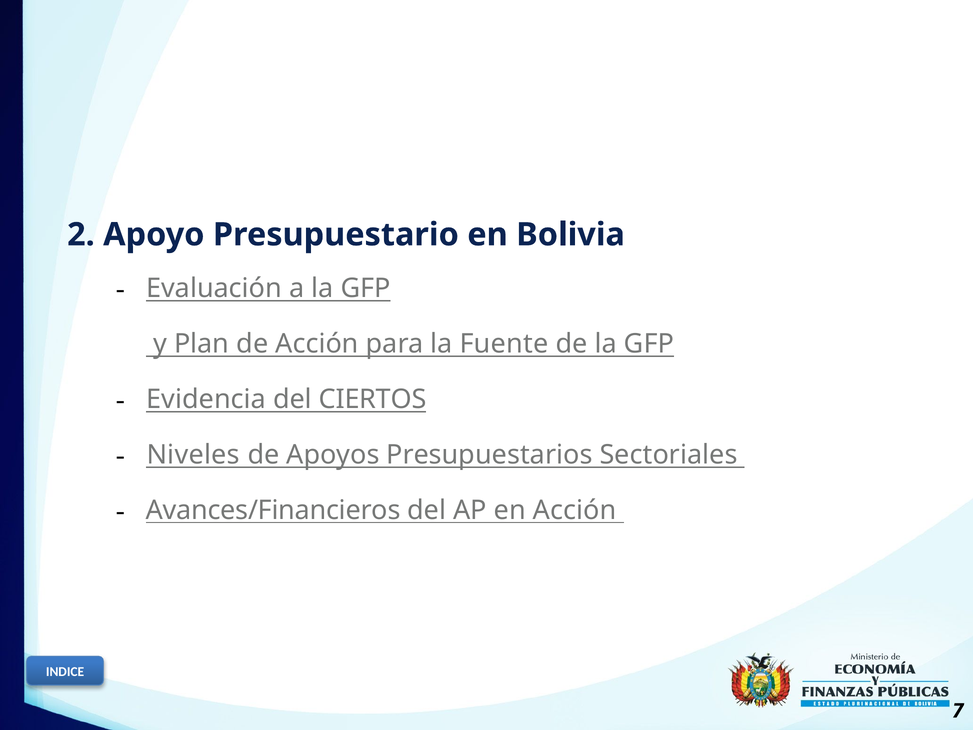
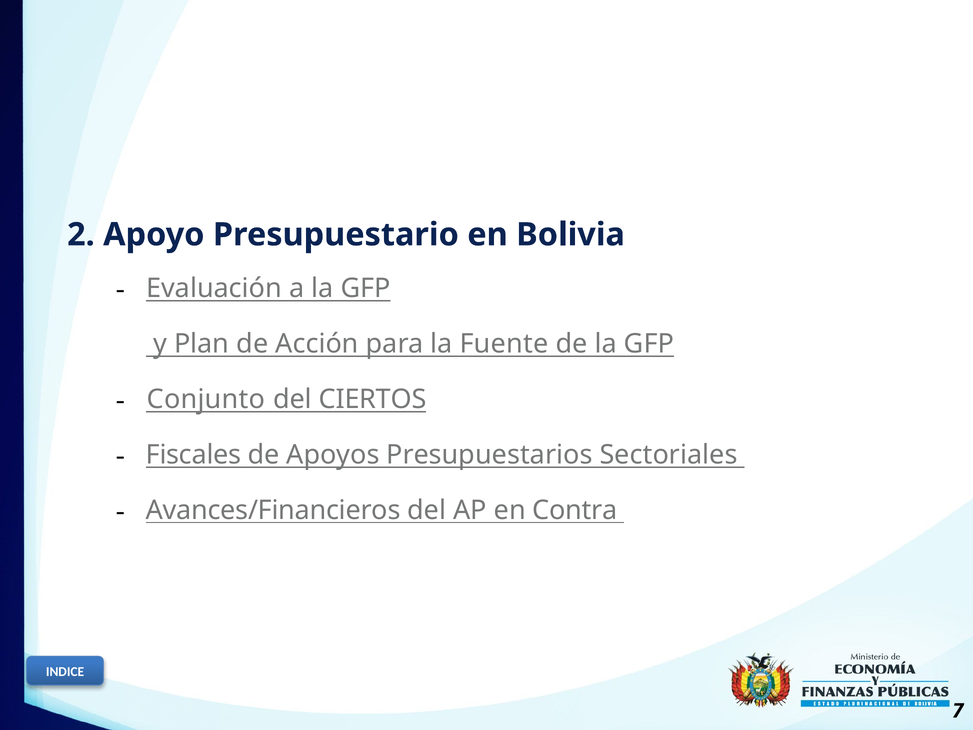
Evidencia: Evidencia -> Conjunto (206, 399)
Niveles: Niveles -> Fiscales (193, 455)
en Acción: Acción -> Contra (575, 510)
